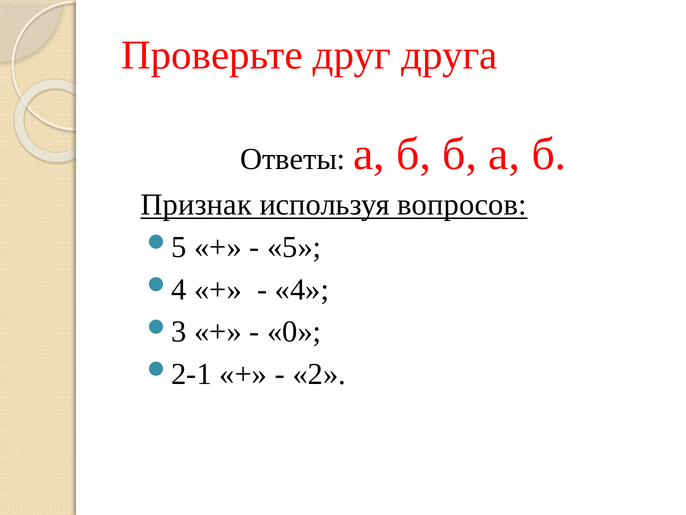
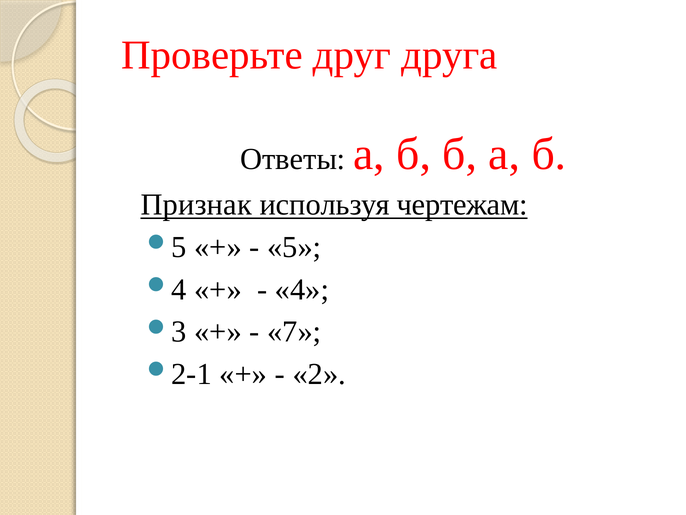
вопросов: вопросов -> чертежам (462, 204)
0: 0 -> 7 (294, 332)
